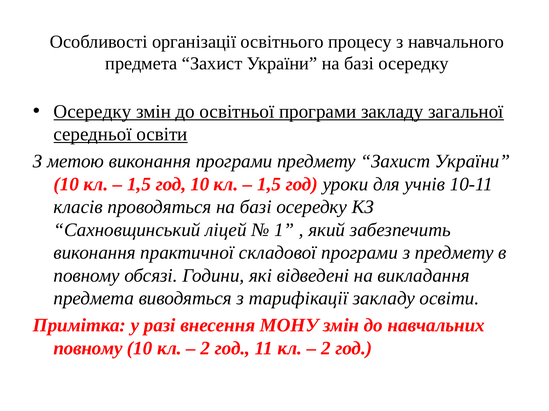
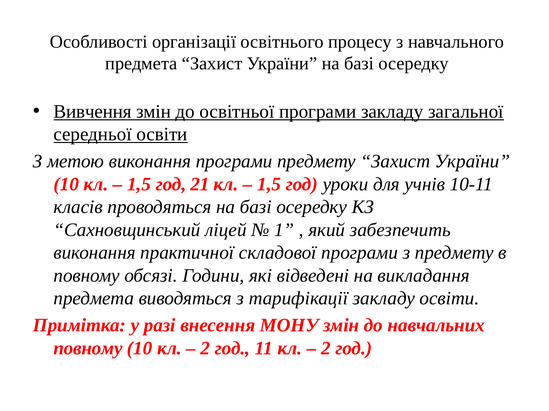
Осередку: Осередку -> Вивчення (93, 112)
год 10: 10 -> 21 (200, 184)
